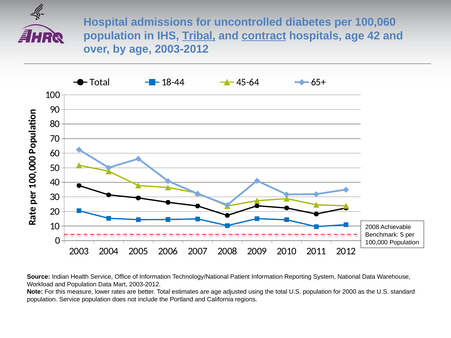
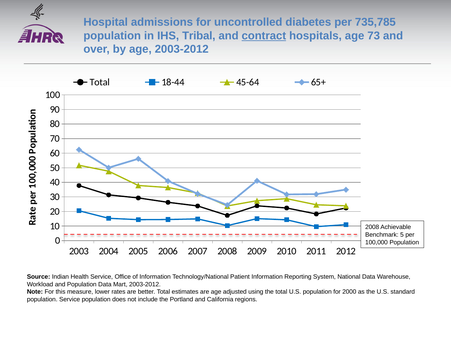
100,060: 100,060 -> 735,785 (375, 22)
Tribal underline: present -> none (199, 36)
42: 42 -> 73 (374, 36)
